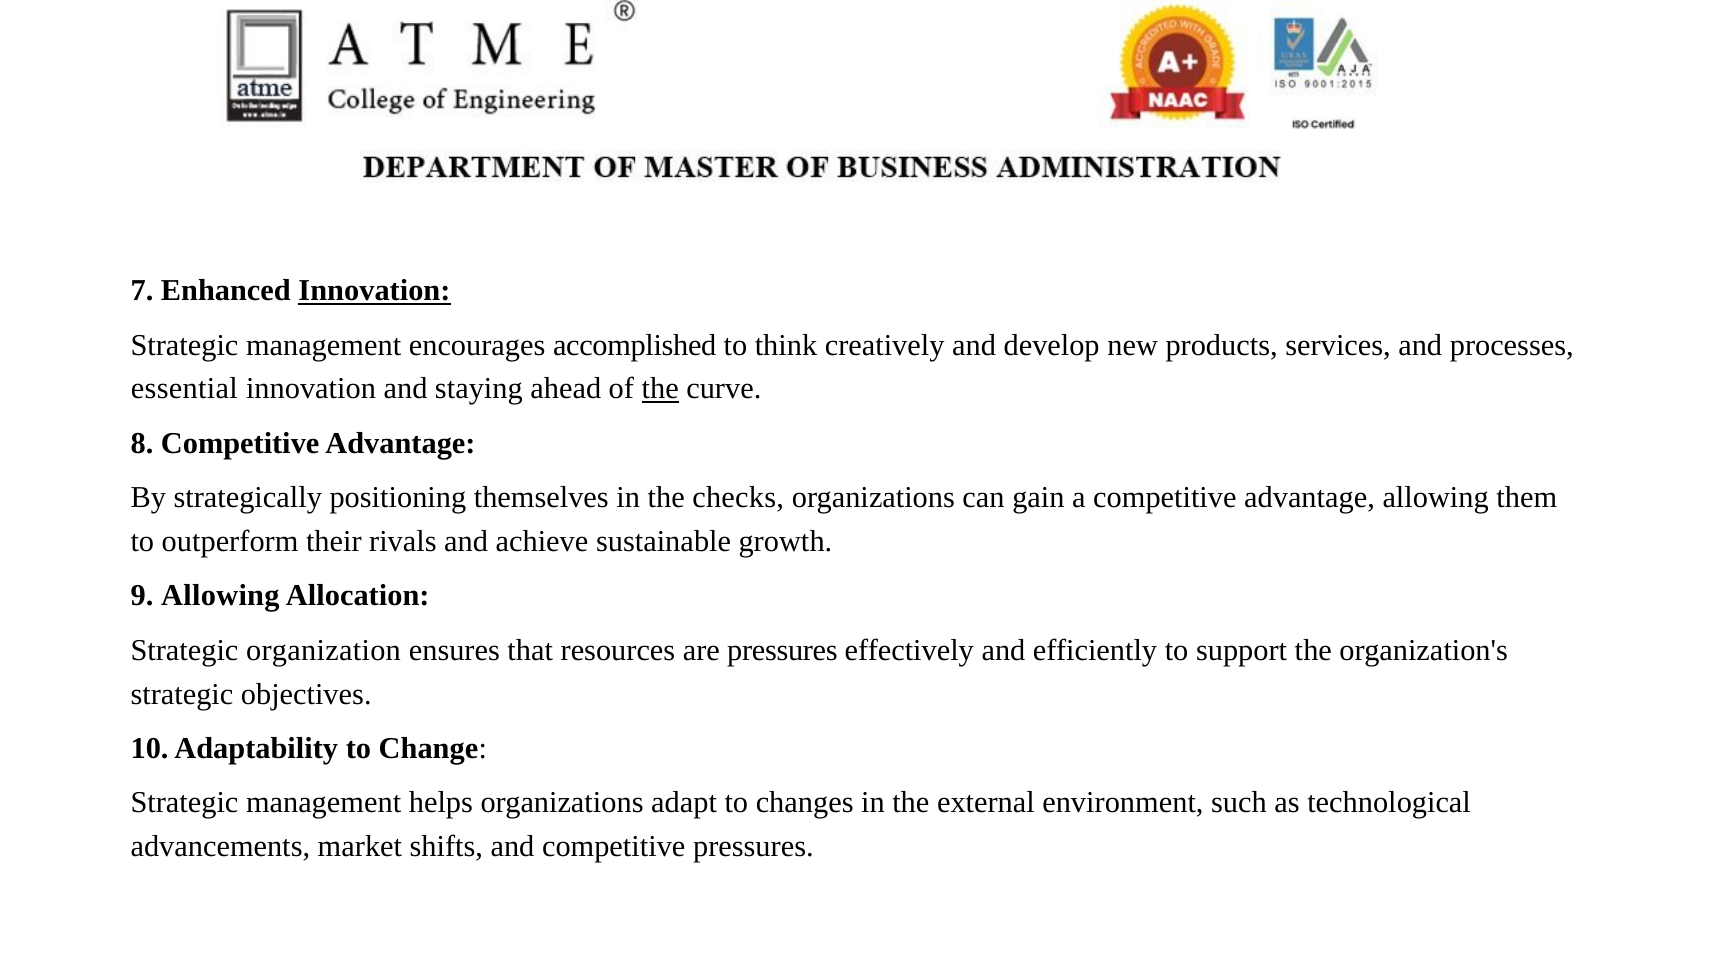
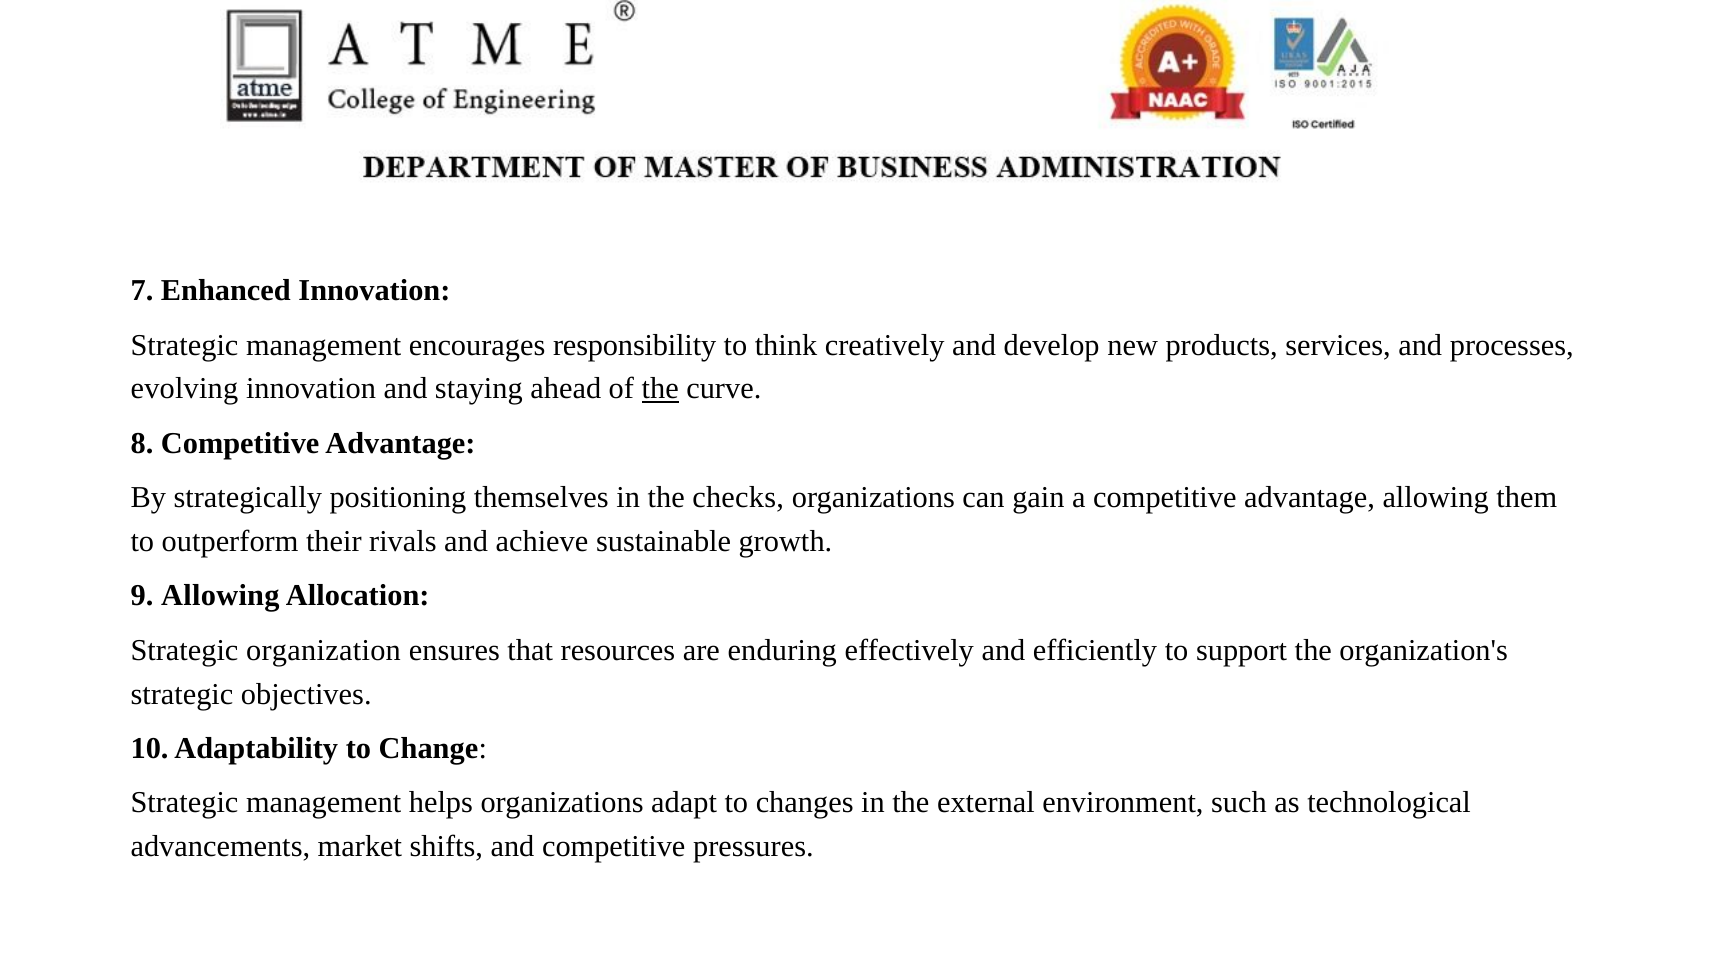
Innovation underline: present -> none (374, 291)
accomplished: accomplished -> responsibility (635, 345)
essential: essential -> evolving (184, 389)
are pressures: pressures -> enduring (782, 650)
